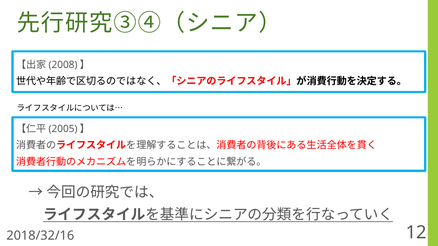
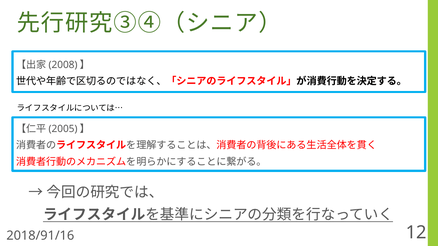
2018/32/16: 2018/32/16 -> 2018/91/16 (40, 236)
